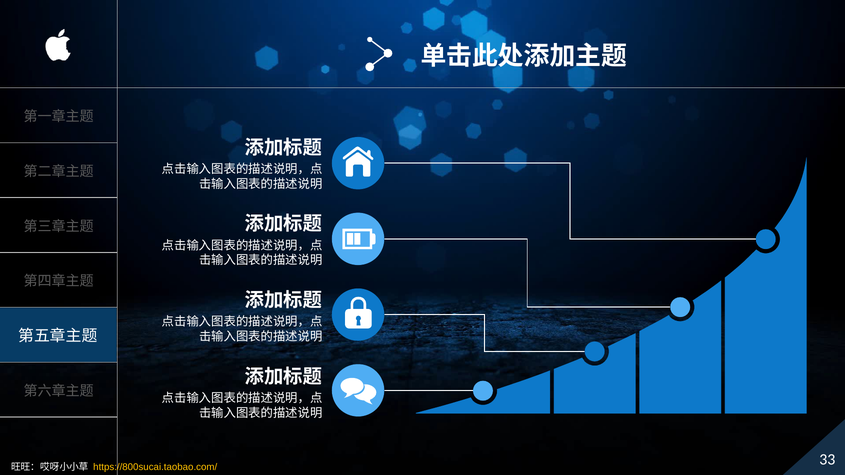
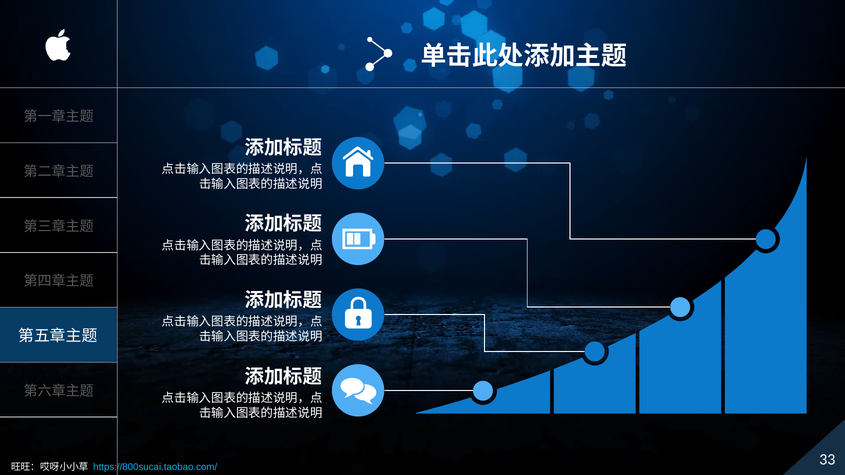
https://800sucai.taobao.com/ colour: yellow -> light blue (155, 467)
